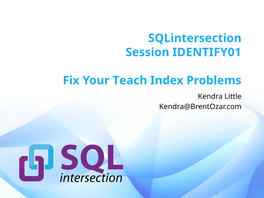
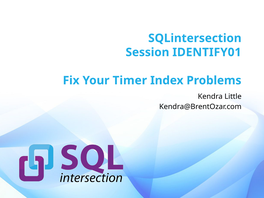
Teach: Teach -> Timer (130, 80)
